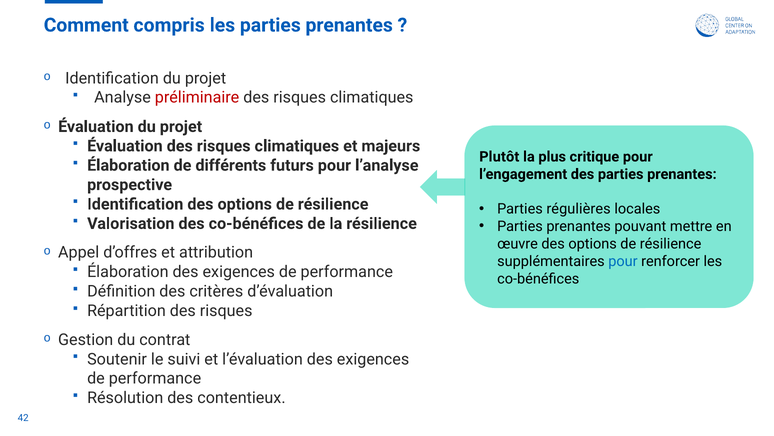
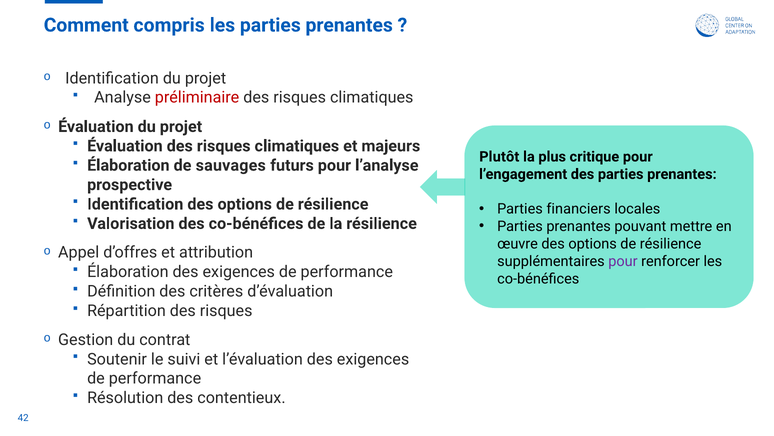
différents: différents -> sauvages (231, 165)
régulières: régulières -> financiers (579, 209)
pour colour: blue -> purple (623, 261)
